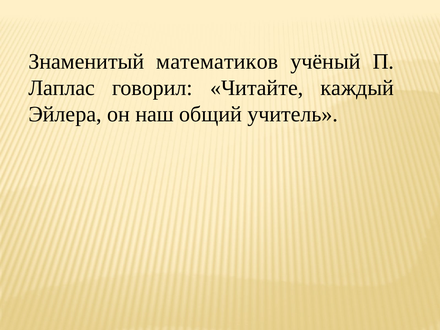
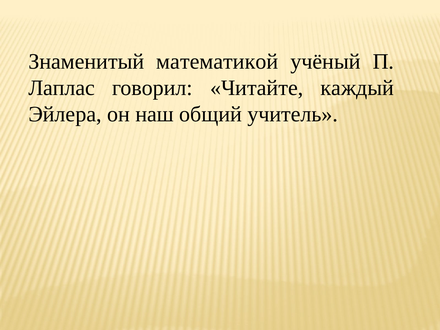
математиков: математиков -> математикой (217, 62)
